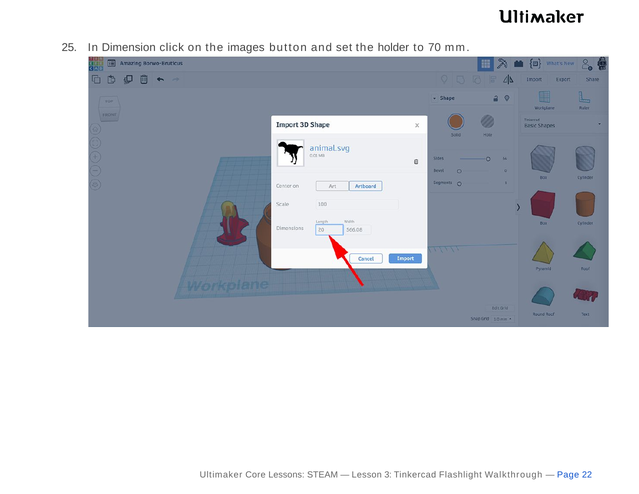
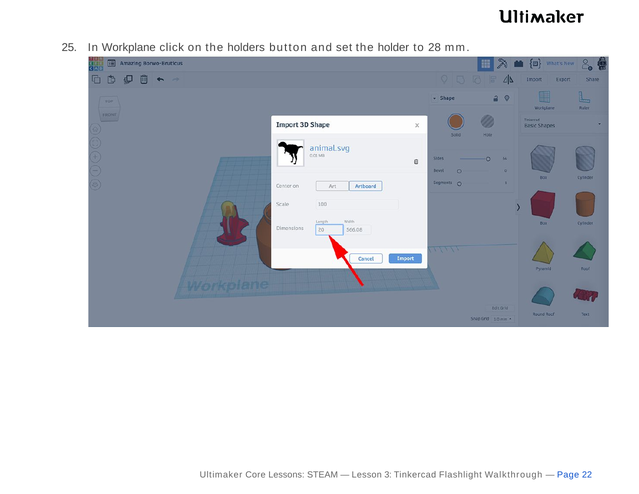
Dimension: Dimension -> Workplane (129, 48)
images: images -> holders (246, 48)
70: 70 -> 28 (434, 48)
